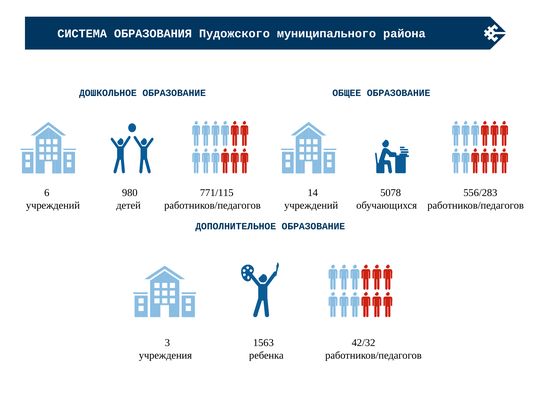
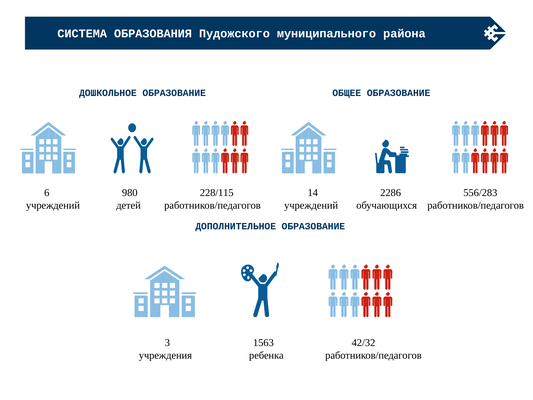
771/115: 771/115 -> 228/115 (217, 193)
5078: 5078 -> 2286 (391, 193)
